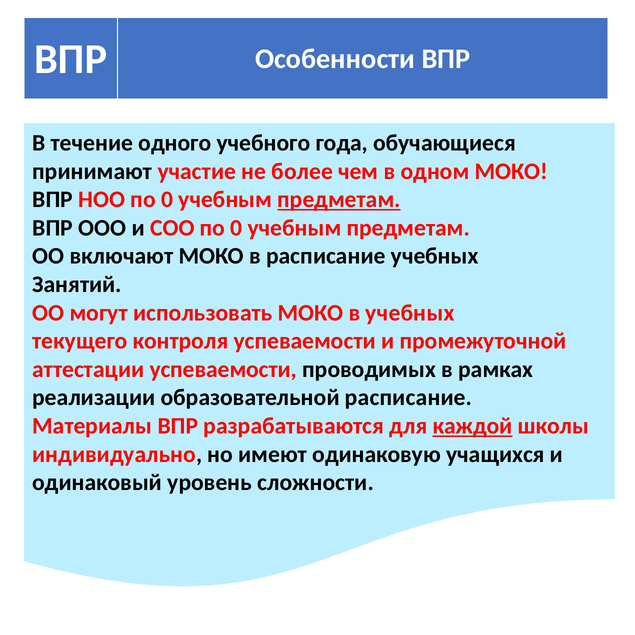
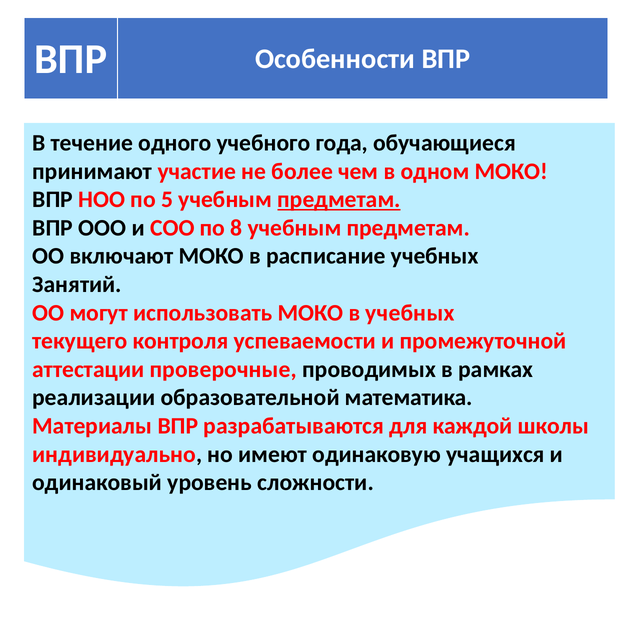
НОО по 0: 0 -> 5 (167, 200)
СОО по 0: 0 -> 8 (236, 228)
аттестации успеваемости: успеваемости -> проверочные (223, 369)
образовательной расписание: расписание -> математика (409, 398)
каждой underline: present -> none (473, 426)
